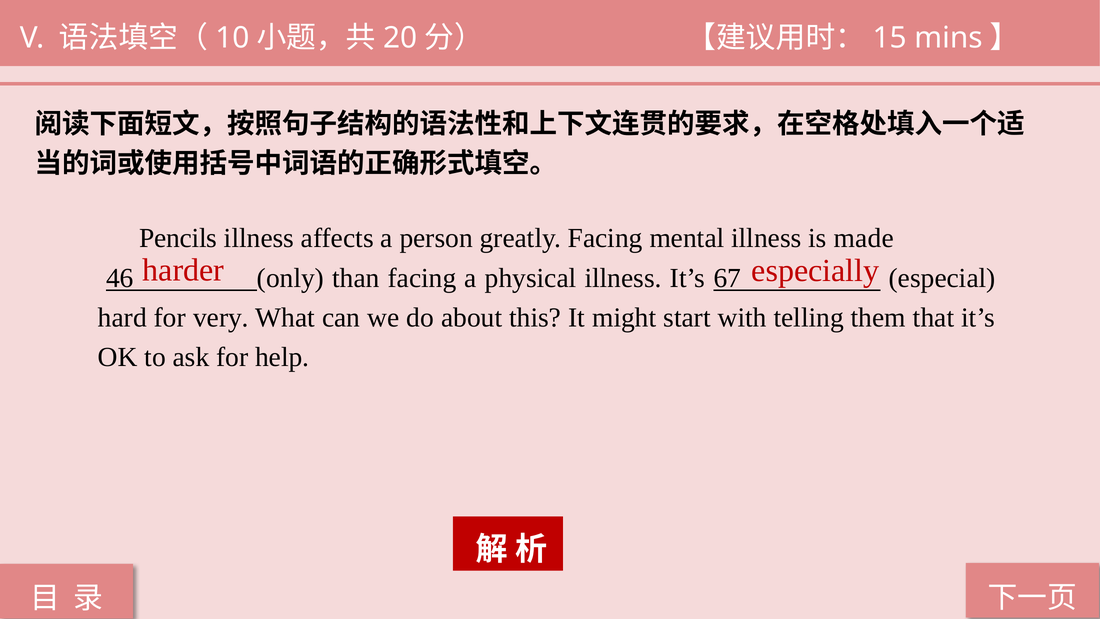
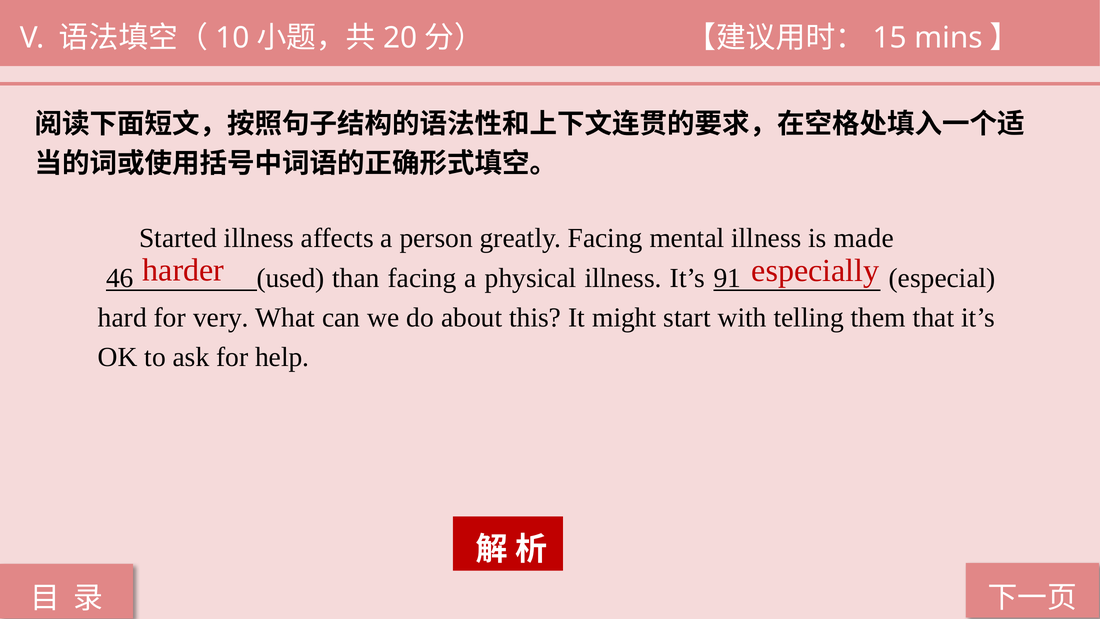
Pencils: Pencils -> Started (178, 238)
only: only -> used (291, 278)
67: 67 -> 91 (727, 278)
